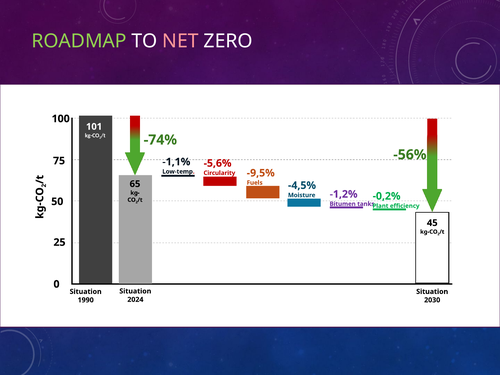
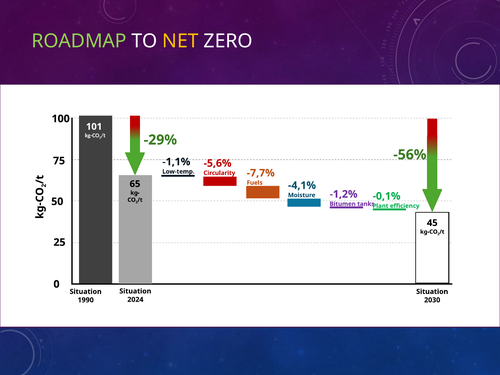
NET colour: pink -> yellow (180, 41)
-74%: -74% -> -29% (160, 140)
-9,5%: -9,5% -> -7,7% (261, 173)
-4,5%: -4,5% -> -4,1% (302, 185)
-0,2%: -0,2% -> -0,1% (387, 196)
